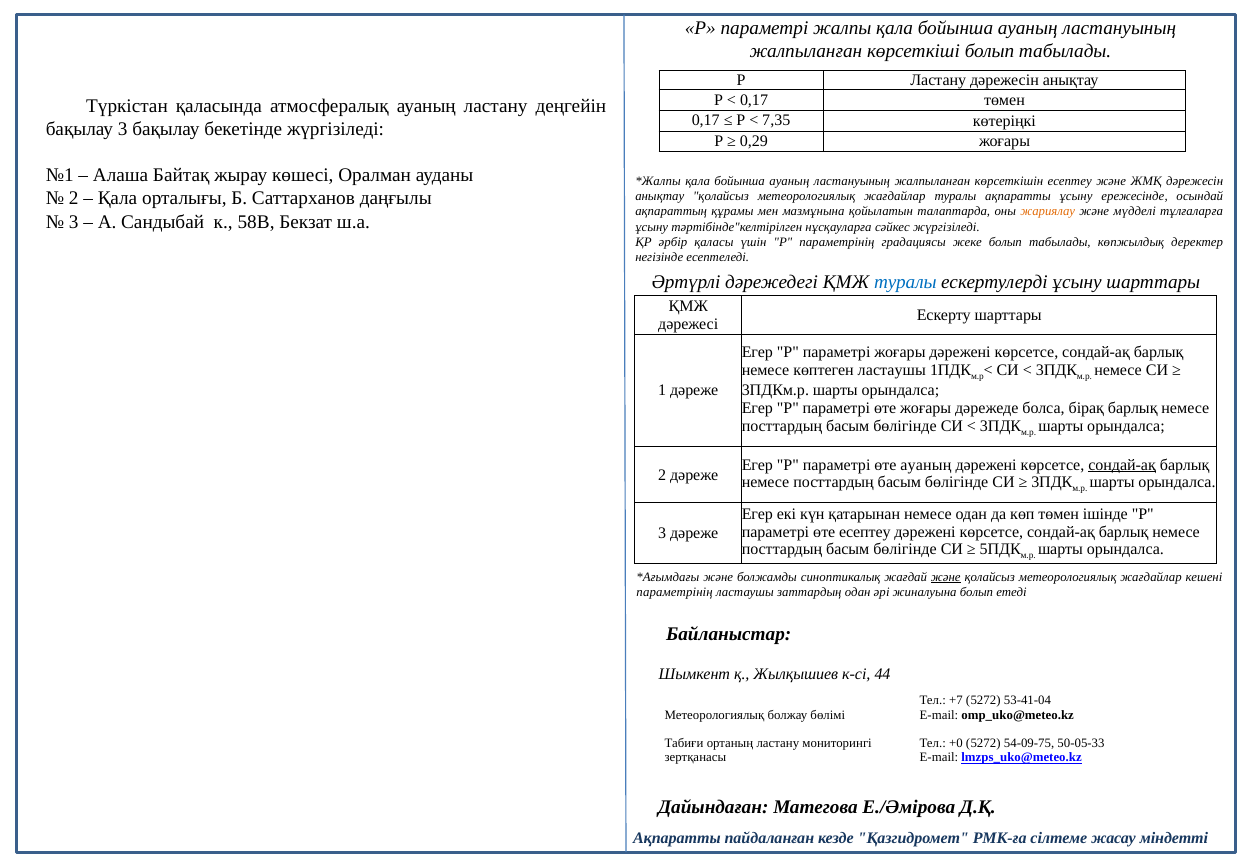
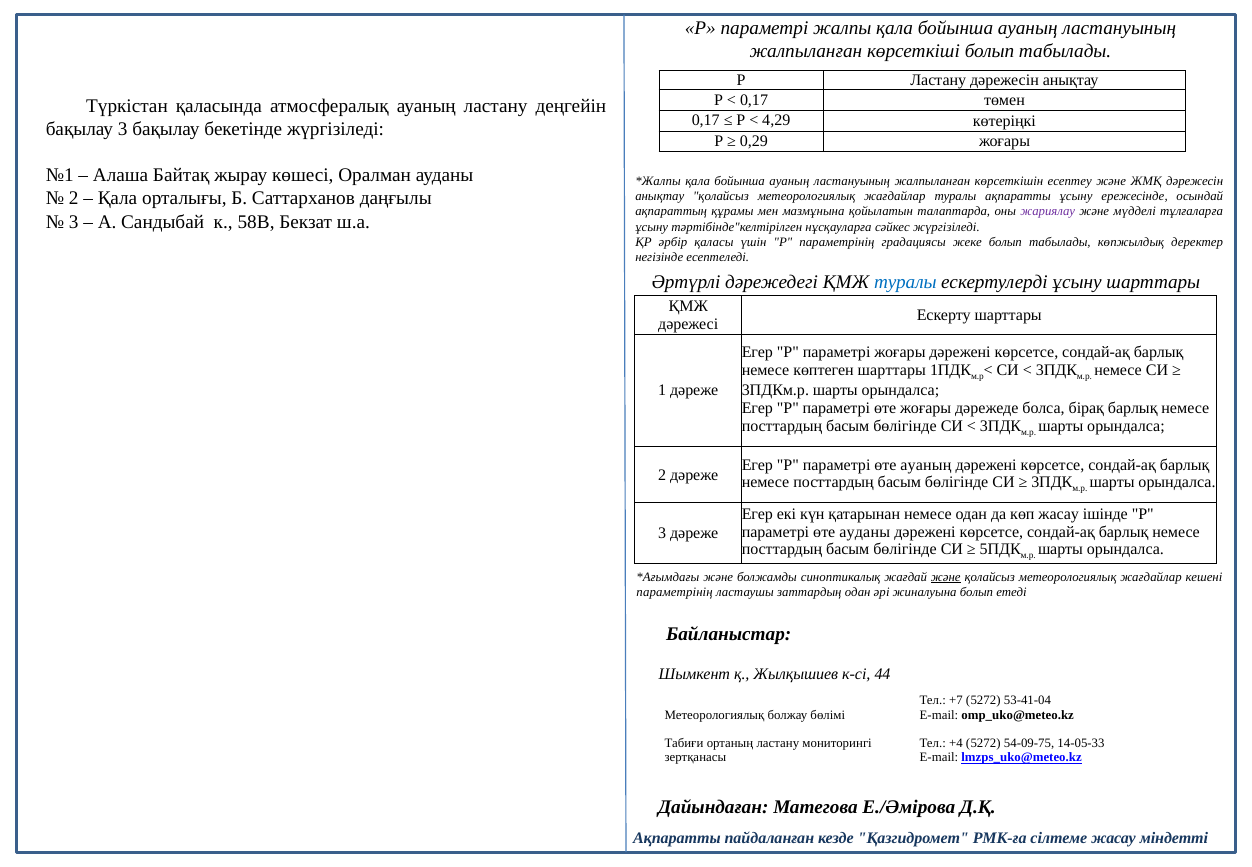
7,35: 7,35 -> 4,29 (776, 121)
жариялау colour: orange -> purple (1048, 211)
көптеген ластаушы: ластаушы -> шарттары (892, 370)
сондай-ақ underline: present -> none (1122, 465)
көп төмен: төмен -> жасау (1059, 514)
өте есептеу: есептеу -> ауданы (865, 532)
+0: +0 -> +4 (956, 743)
50-05-33: 50-05-33 -> 14-05-33 (1081, 743)
